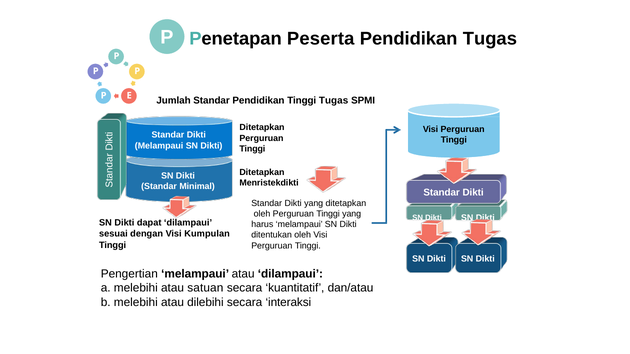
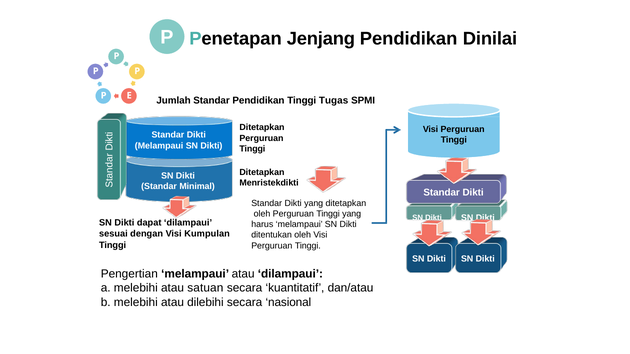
Peserta: Peserta -> Jenjang (321, 39)
Pendidikan Tugas: Tugas -> Dinilai (490, 39)
interaksi: interaksi -> nasional (288, 302)
